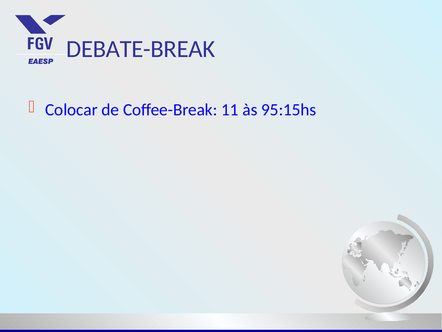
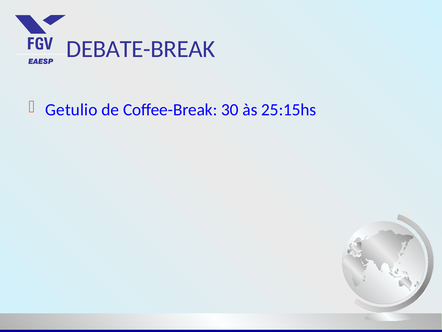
Colocar: Colocar -> Getulio (71, 109)
11: 11 -> 30 (230, 109)
95:15hs: 95:15hs -> 25:15hs (289, 109)
